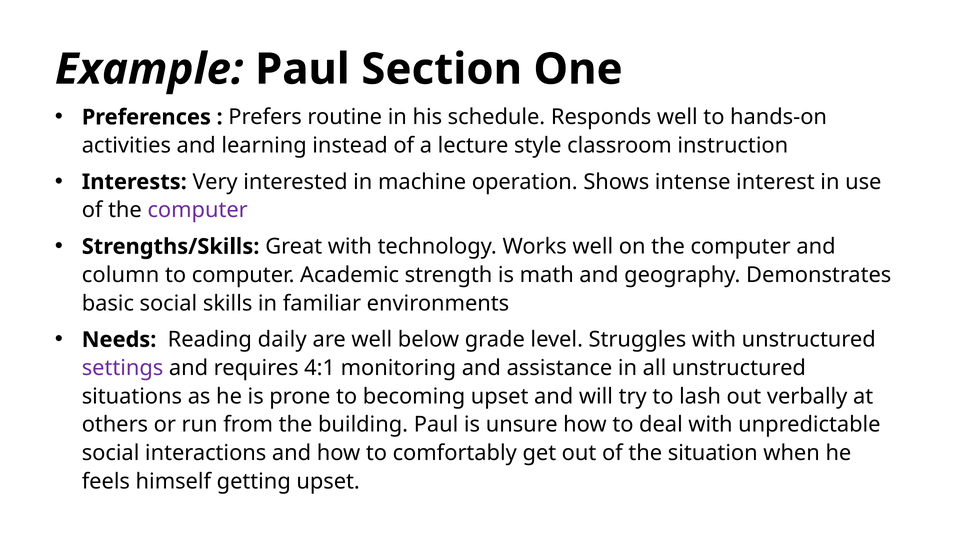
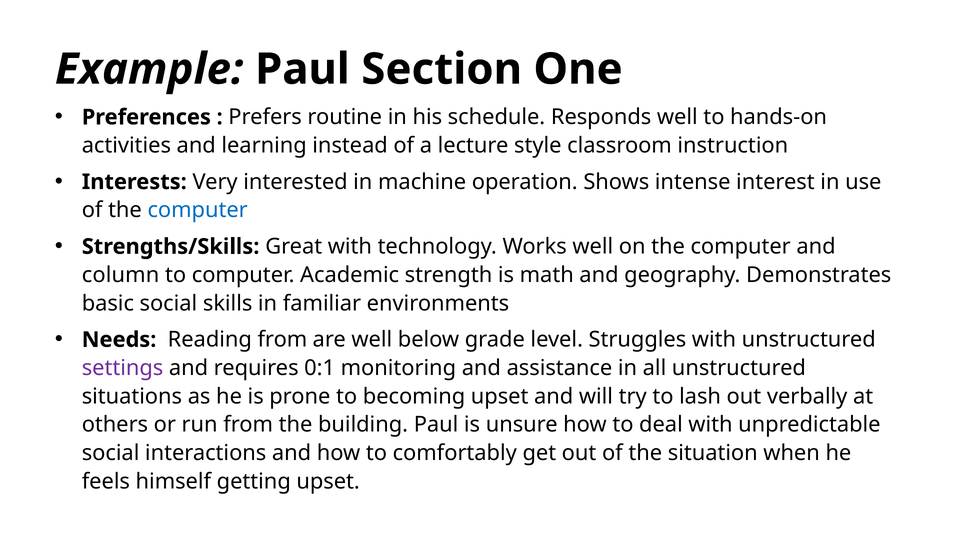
computer colour: purple -> blue (198, 210)
Reading daily: daily -> from (282, 340)
4:1: 4:1 -> 0:1 (320, 368)
